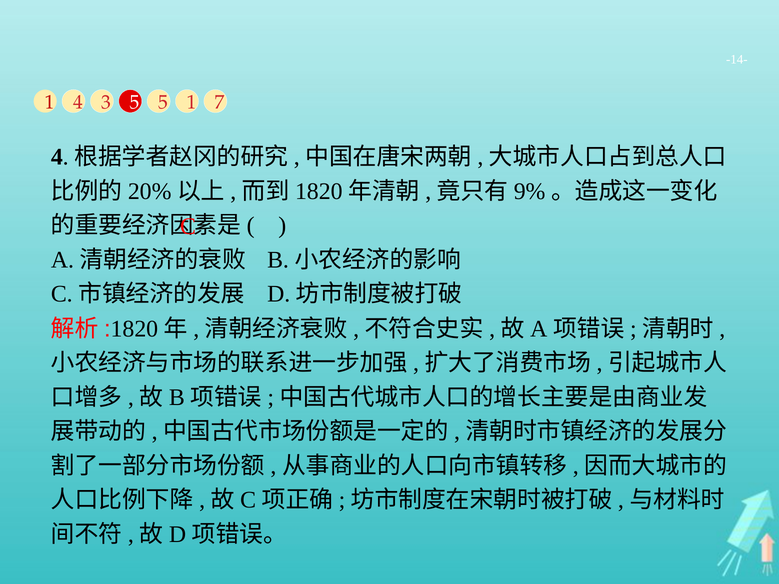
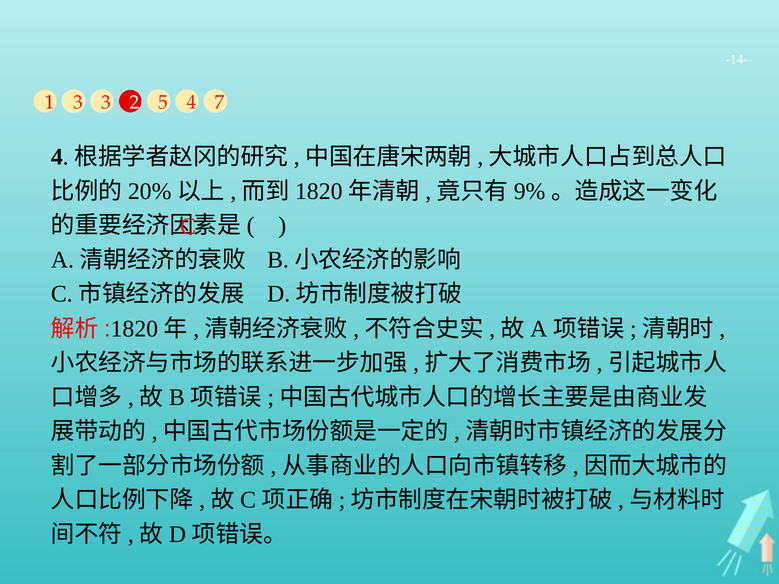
1 4: 4 -> 3 (78, 102)
3 5: 5 -> 2 (135, 102)
5 1: 1 -> 4 (191, 102)
